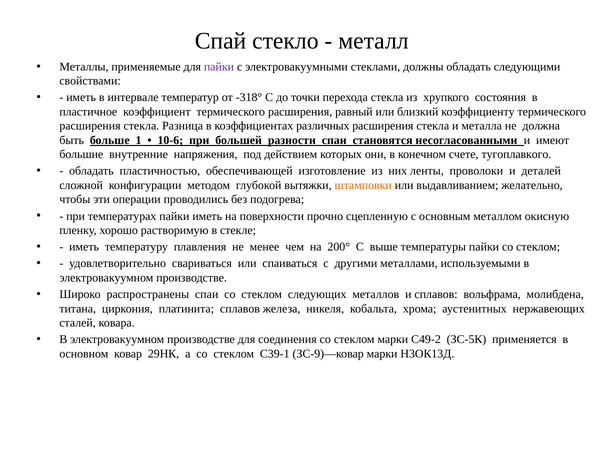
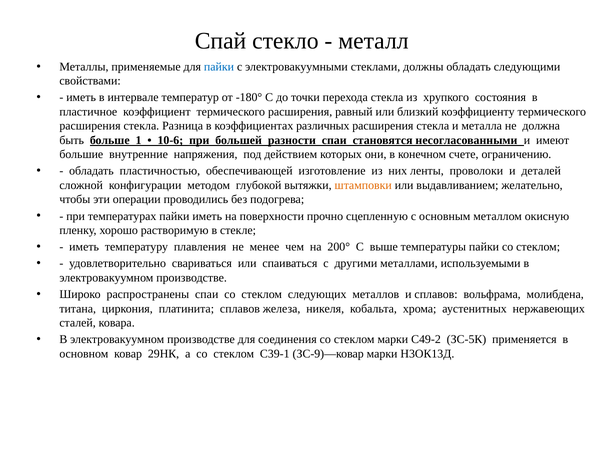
пайки colour: purple -> blue (219, 67)
-318°: -318° -> -180° (249, 98)
тугоплавкого: тугоплавкого -> ограничению (516, 154)
